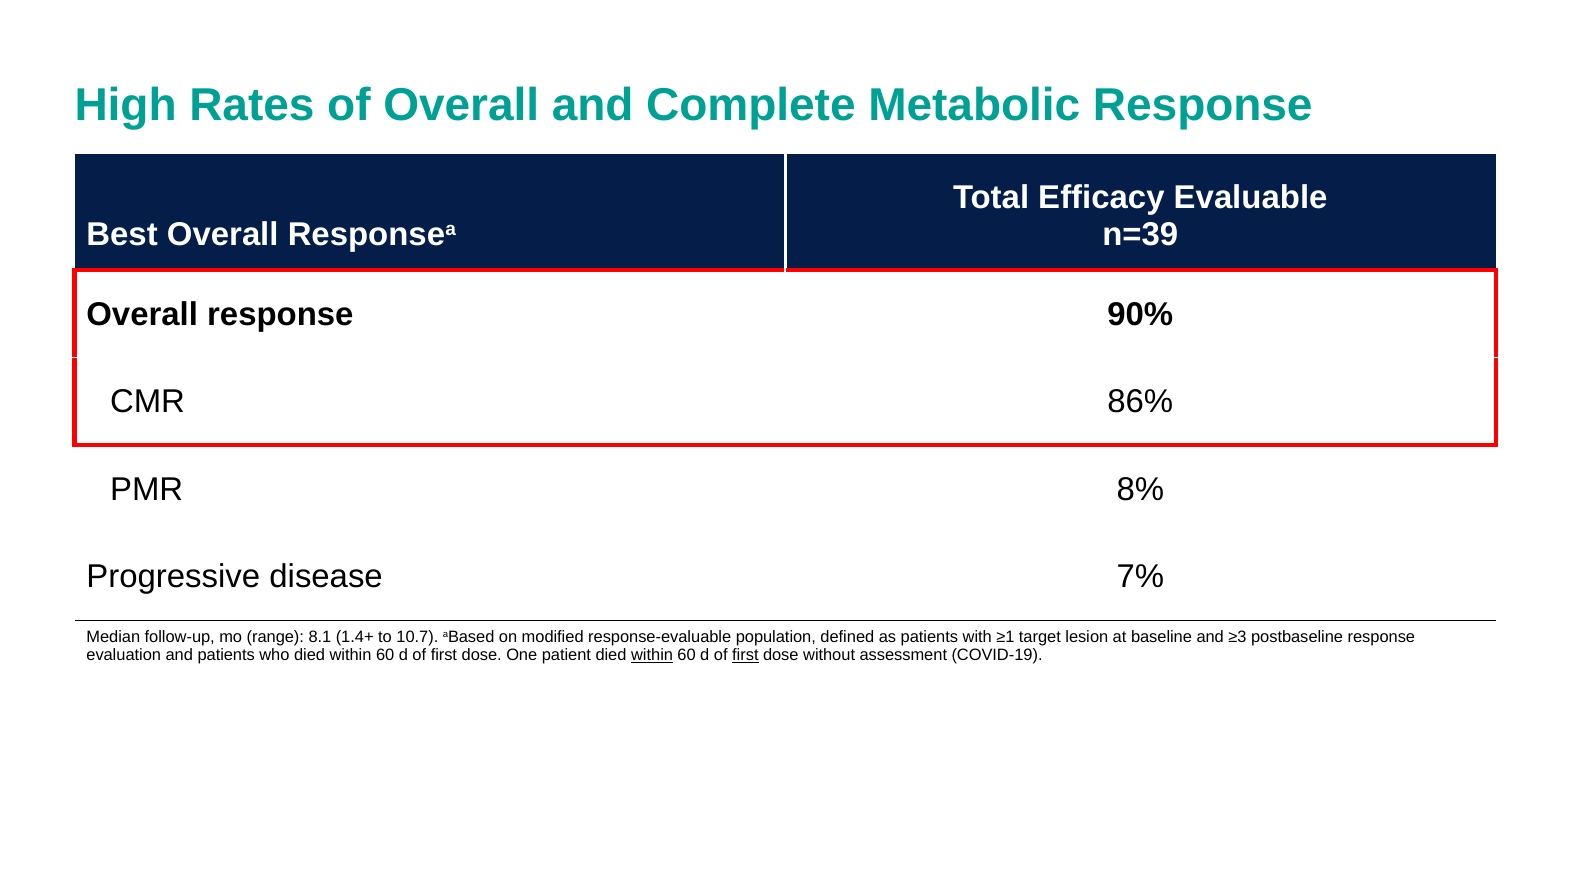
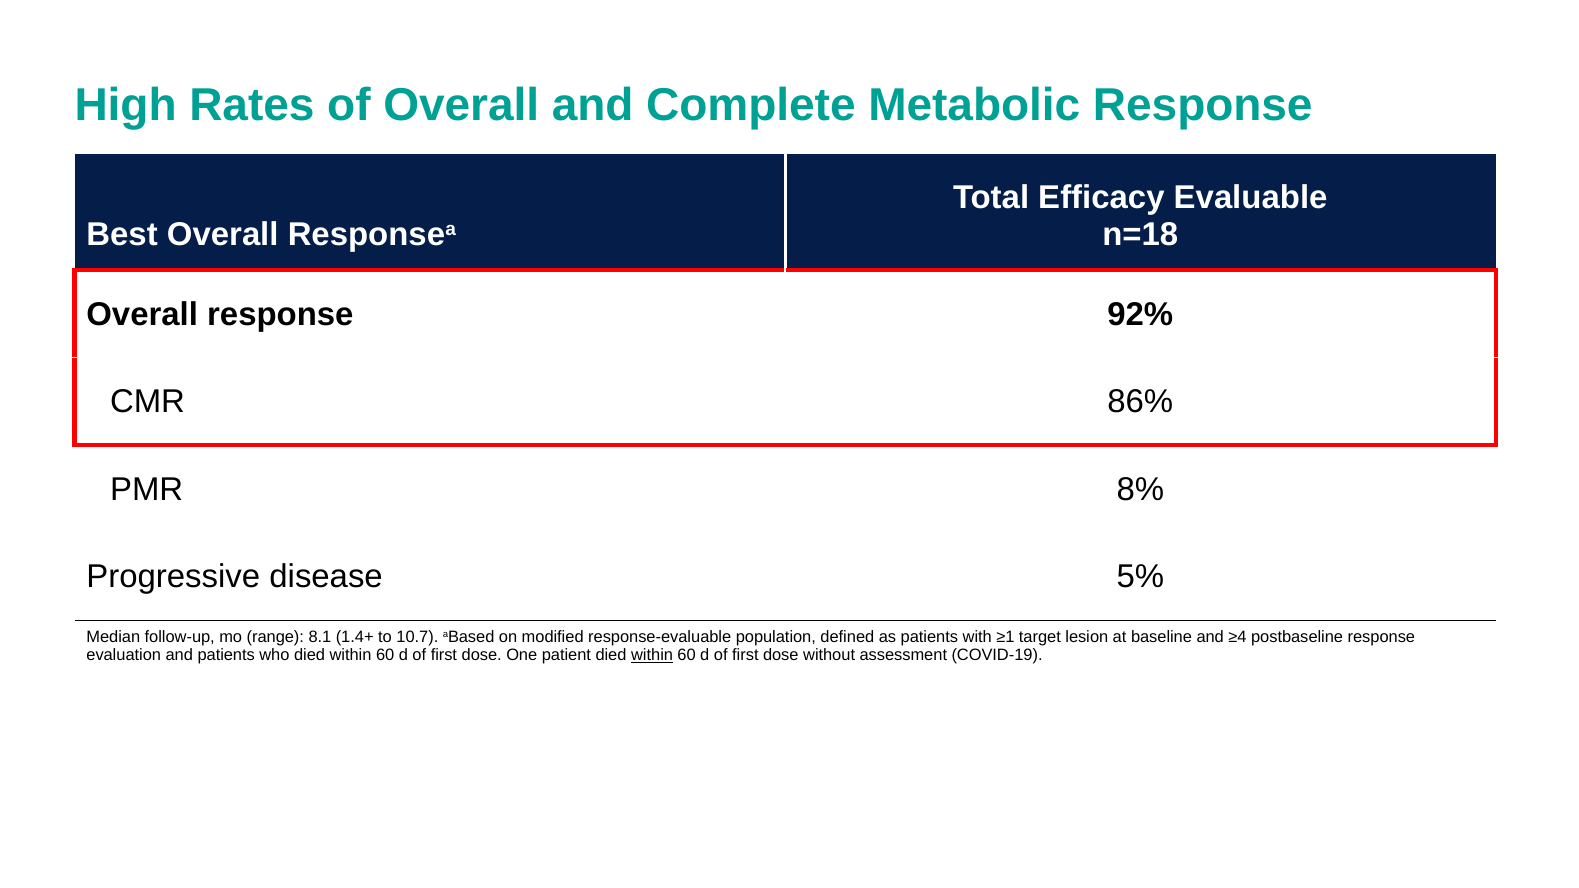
n=39: n=39 -> n=18 (1140, 234)
90%: 90% -> 92% (1140, 314)
7%: 7% -> 5% (1140, 577)
≥3: ≥3 -> ≥4 (1237, 637)
first underline: present -> none (745, 656)
